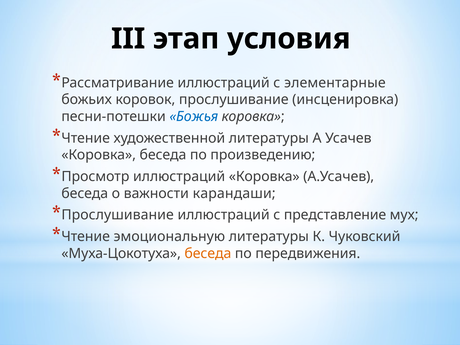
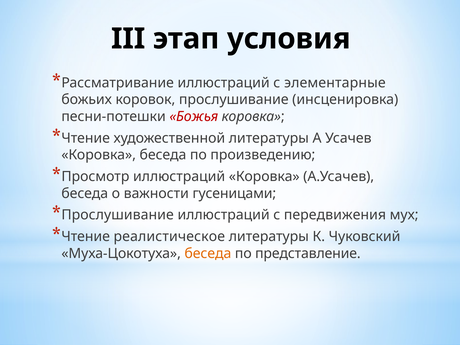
Божья colour: blue -> red (194, 117)
карандаши: карандаши -> гусеницами (234, 193)
представление: представление -> передвижения (335, 215)
эмоциональную: эмоциональную -> реалистическое (169, 237)
передвижения: передвижения -> представление (308, 253)
